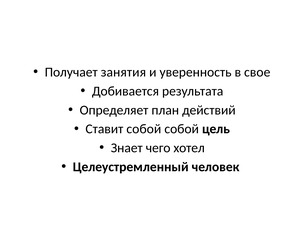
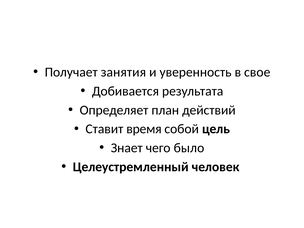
Ставит собой: собой -> время (144, 129)
хотел: хотел -> было (189, 148)
